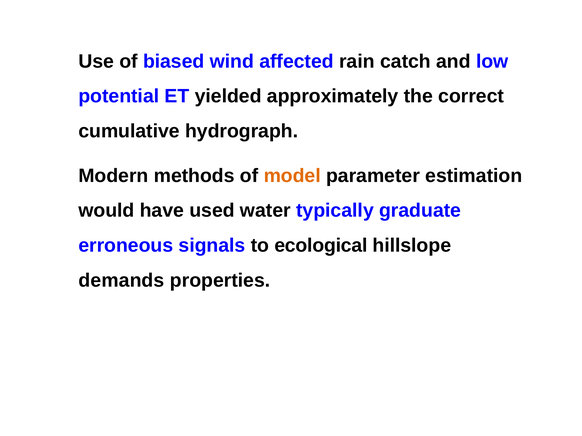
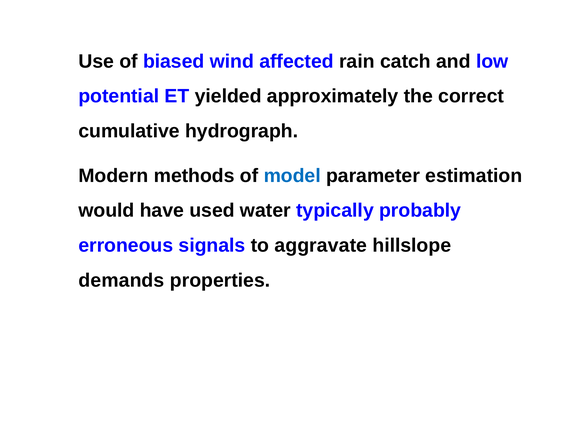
model colour: orange -> blue (292, 176)
graduate: graduate -> probably (420, 211)
ecological: ecological -> aggravate (321, 246)
